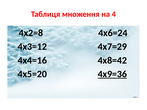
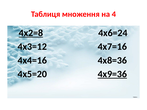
4х2=8 underline: none -> present (31, 33)
4х7=29: 4х7=29 -> 4х7=16 (112, 47)
4х8=42: 4х8=42 -> 4х8=36 (112, 60)
